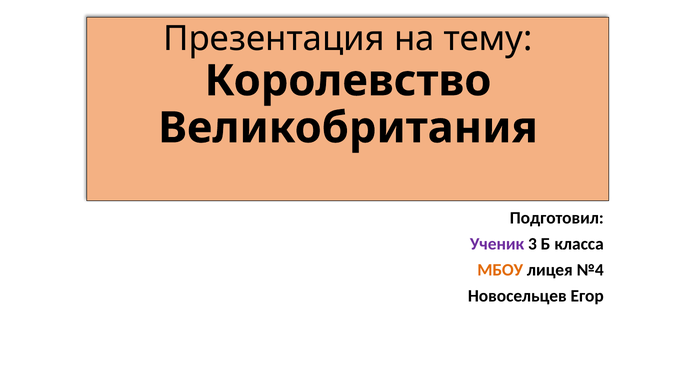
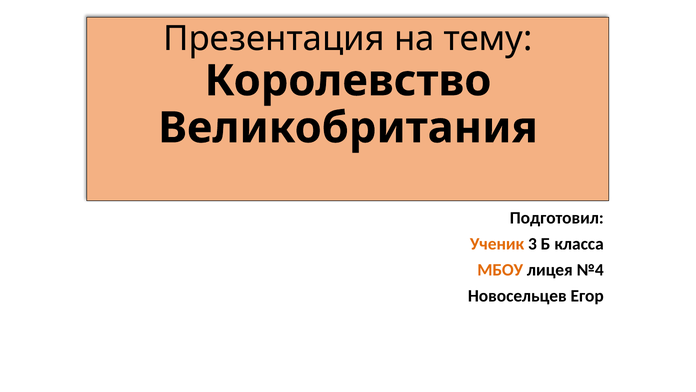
Ученик colour: purple -> orange (497, 244)
